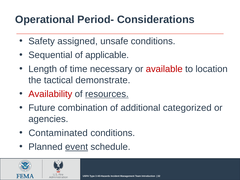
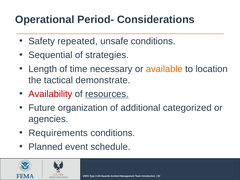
assigned: assigned -> repeated (78, 41)
applicable: applicable -> strategies (107, 55)
available colour: red -> orange (164, 69)
combination: combination -> organization (83, 108)
Contaminated: Contaminated -> Requirements (58, 133)
event underline: present -> none (77, 147)
